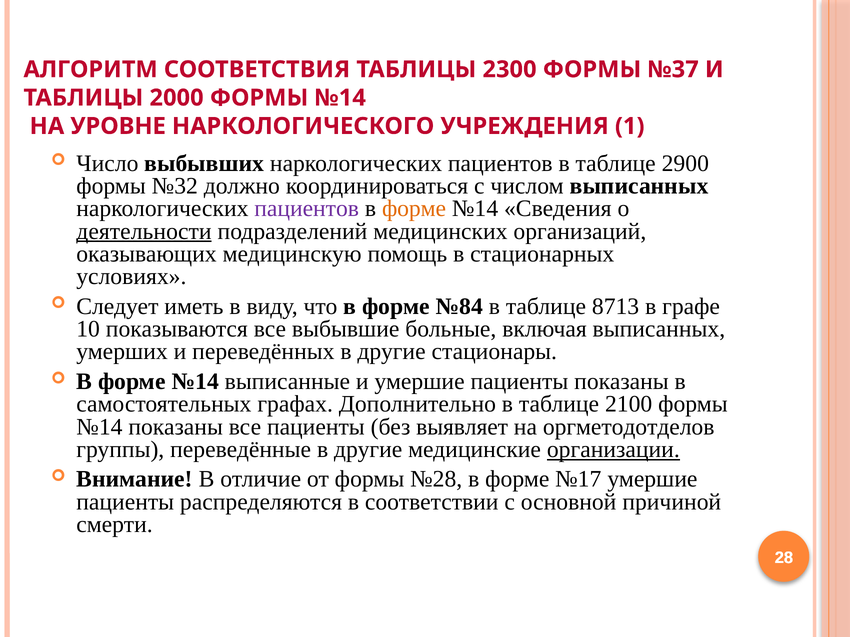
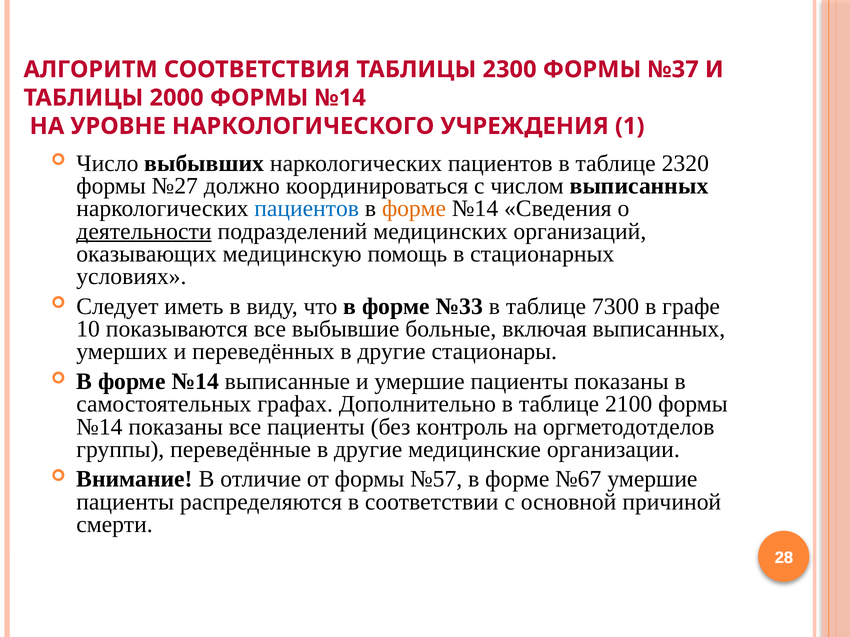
2900: 2900 -> 2320 (685, 163)
№32: №32 -> №27 (175, 186)
пациентов colour: purple -> blue (307, 209)
№84: №84 -> №33 (459, 307)
8713: 8713 -> 7300 (616, 307)
выявляет: выявляет -> контроль (462, 427)
организации underline: present -> none (613, 450)
№28: №28 -> №57 (436, 480)
№17: №17 -> №67 (578, 480)
